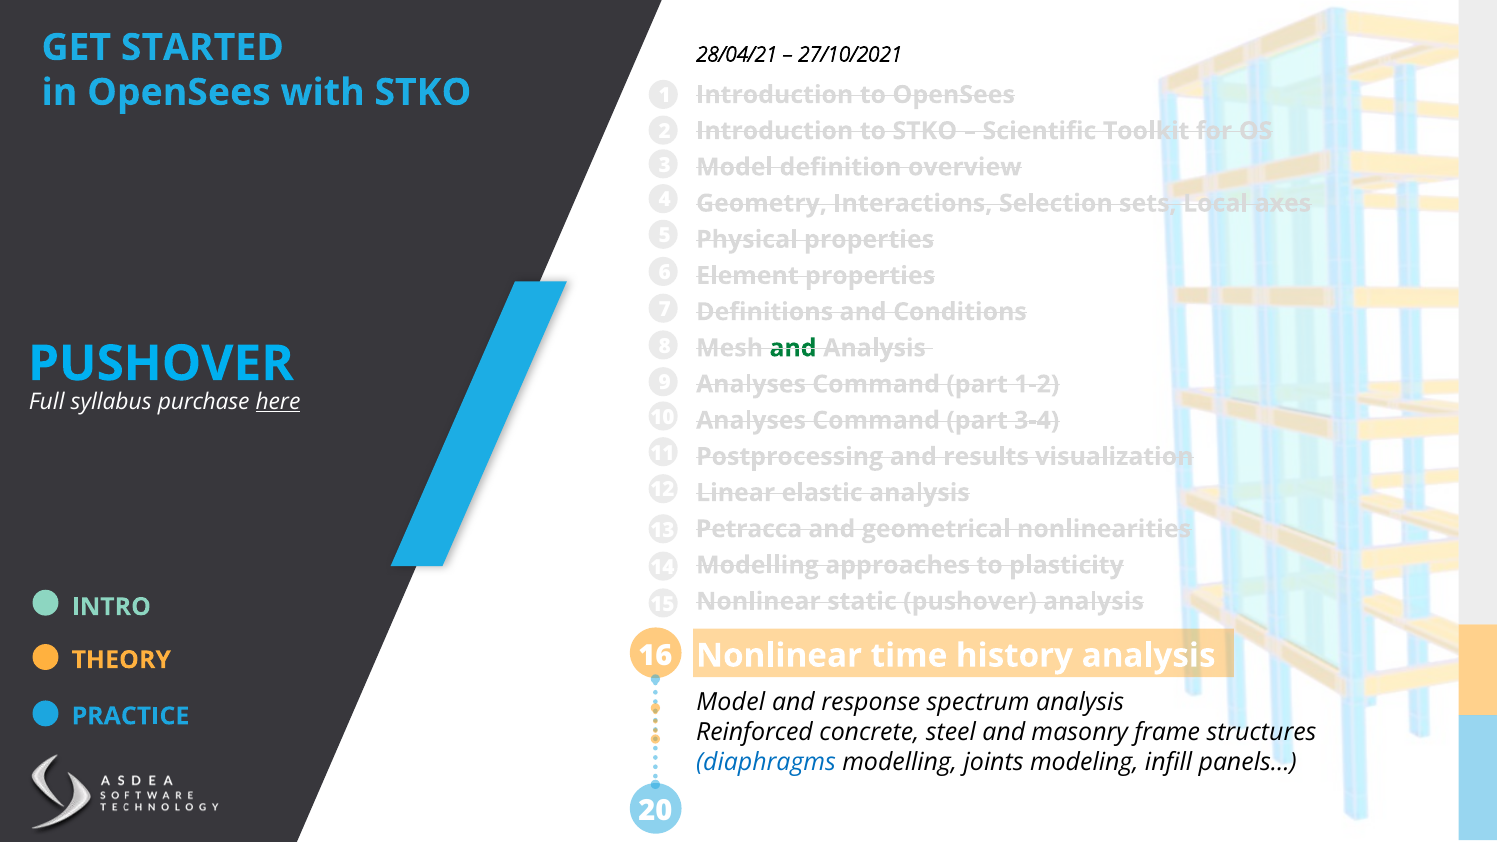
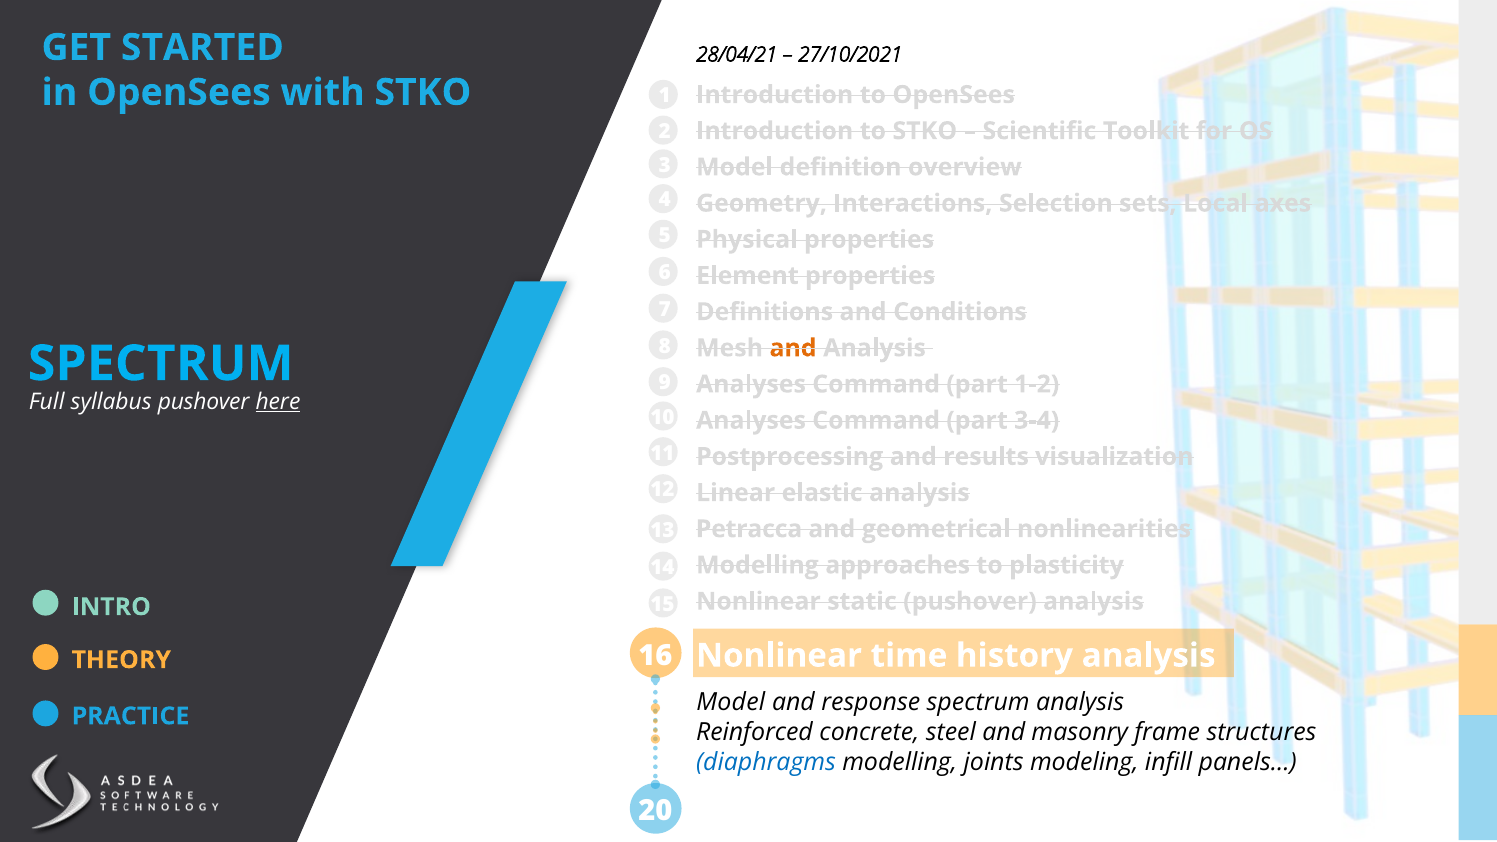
and colour: green -> orange (793, 348)
PUSHOVER: PUSHOVER -> SPECTRUM (161, 364)
syllabus purchase: purchase -> pushover (204, 402)
